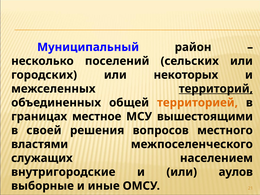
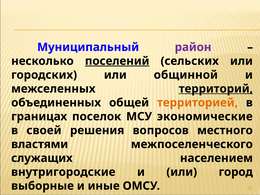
район colour: black -> purple (193, 47)
поселений underline: none -> present (117, 61)
некоторых: некоторых -> общинной (186, 75)
местное: местное -> поселок (97, 117)
вышестоящими: вышестоящими -> экономические (205, 117)
аулов: аулов -> город (236, 172)
